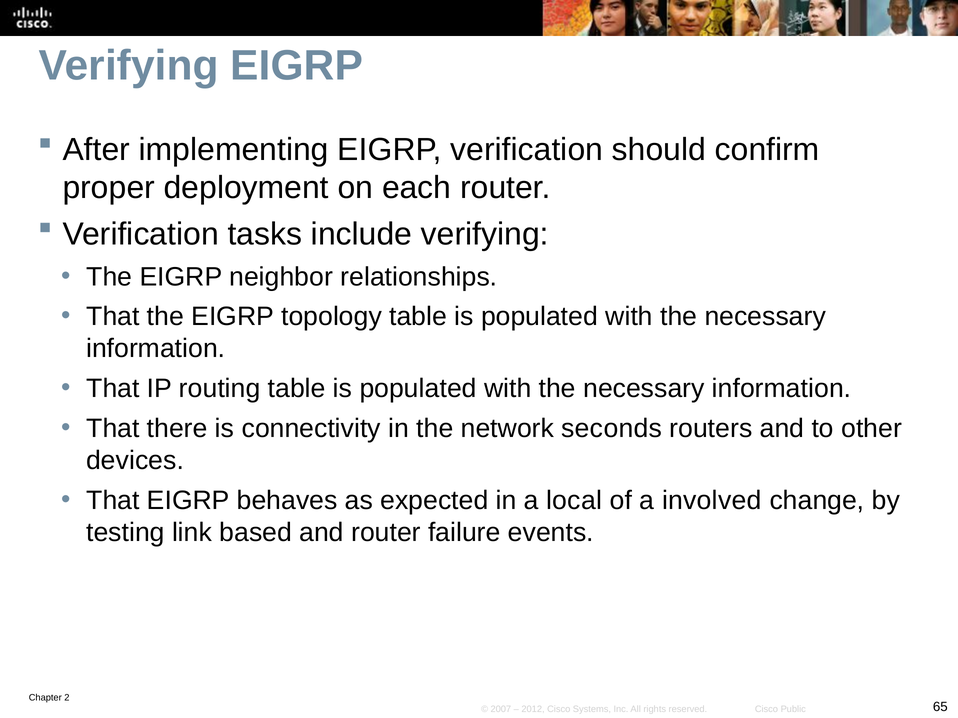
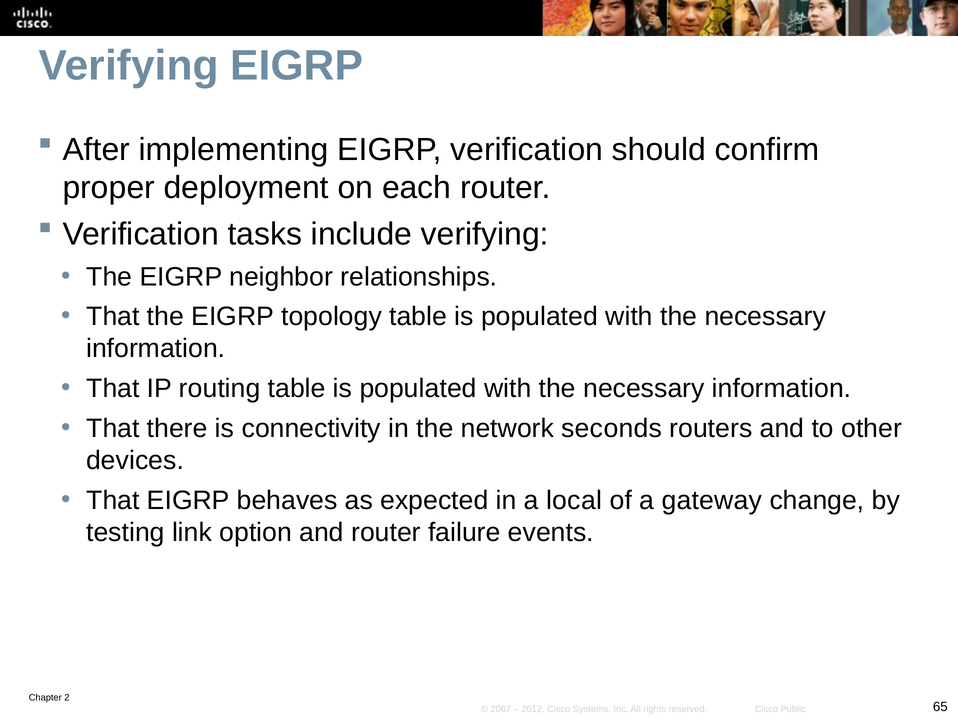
involved: involved -> gateway (712, 501)
based: based -> option (256, 533)
